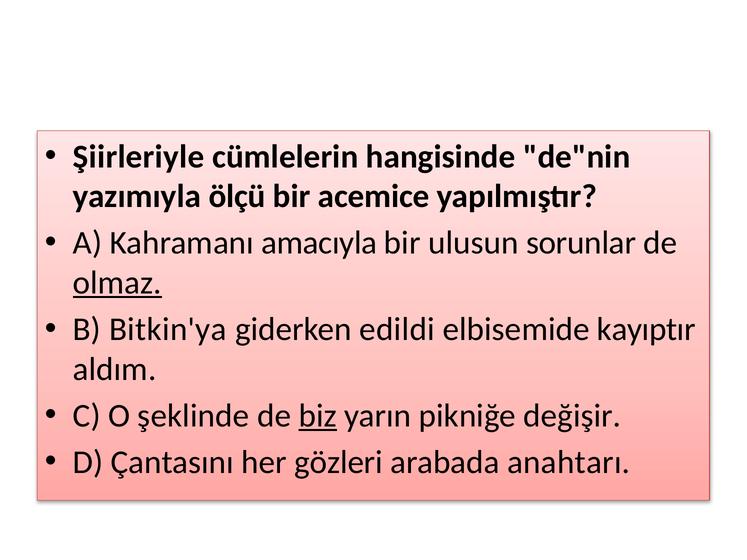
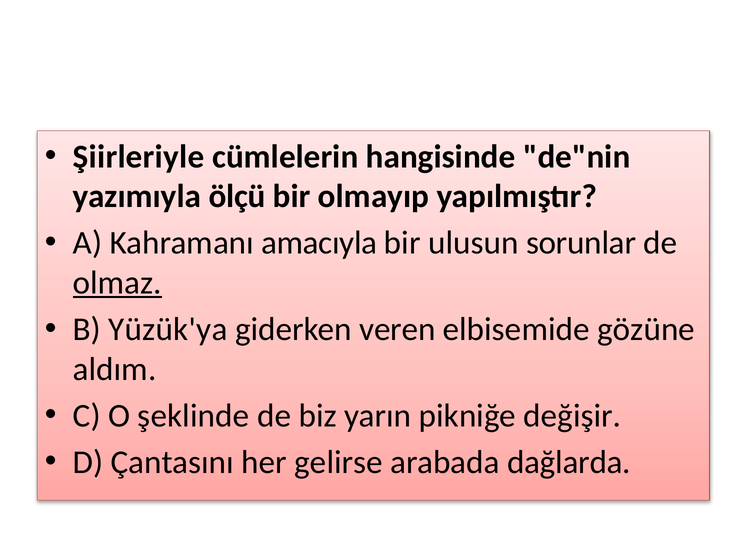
acemice: acemice -> olmayıp (374, 197)
Bitkin'ya: Bitkin'ya -> Yüzük'ya (168, 330)
edildi: edildi -> veren (397, 330)
kayıptır: kayıptır -> gözüne (646, 330)
biz underline: present -> none (318, 416)
gözleri: gözleri -> gelirse (339, 462)
anahtarı: anahtarı -> dağlarda (569, 462)
